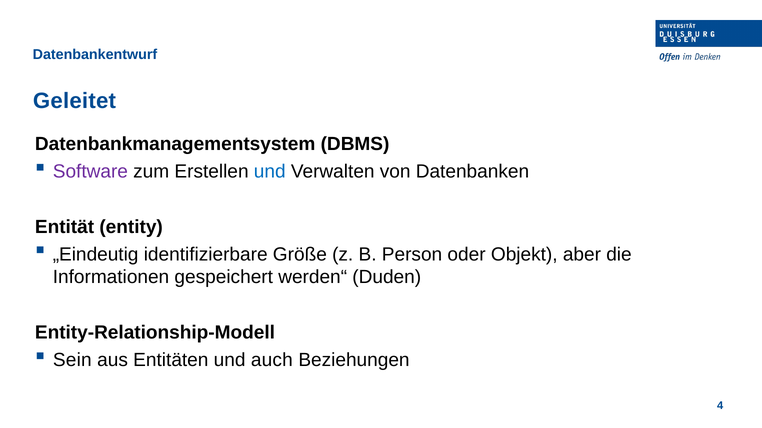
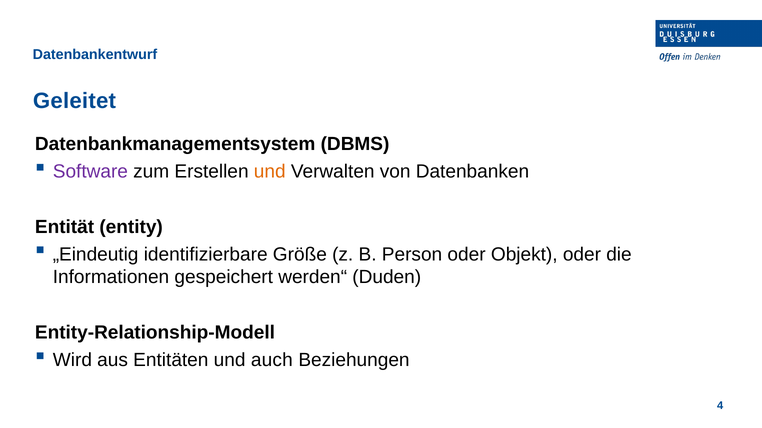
und colour: blue -> orange (270, 172)
Objekt aber: aber -> oder (582, 255)
Sein: Sein -> Wird (72, 360)
